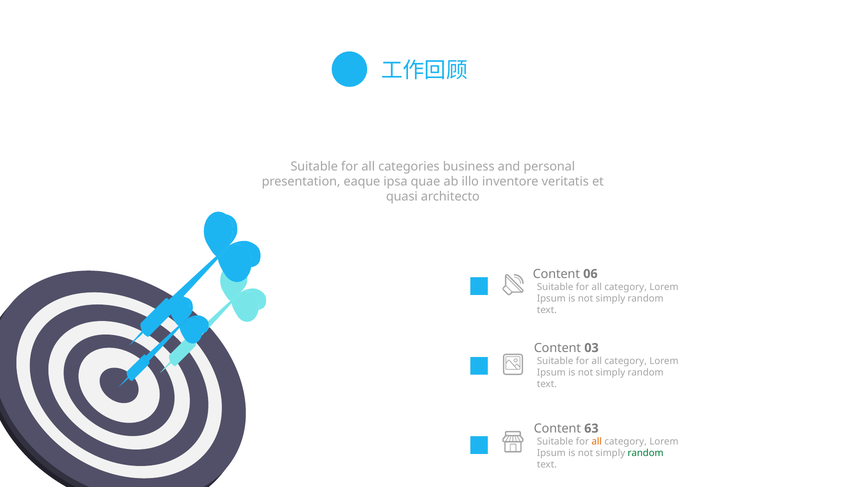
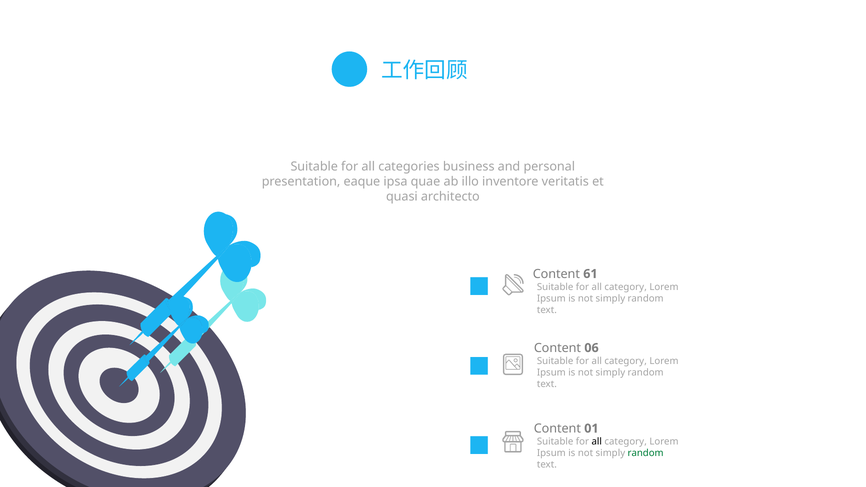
06: 06 -> 61 (590, 274)
03: 03 -> 06 (592, 348)
63: 63 -> 01 (591, 429)
all colour: orange -> black (597, 442)
